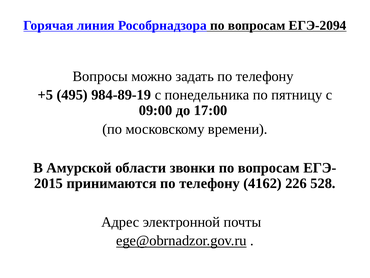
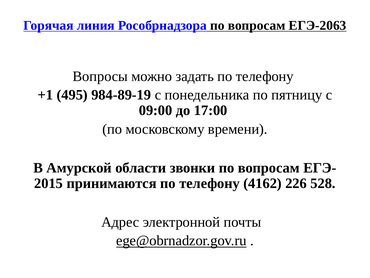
ЕГЭ-2094: ЕГЭ-2094 -> ЕГЭ-2063 (318, 25)
+5: +5 -> +1 (45, 95)
